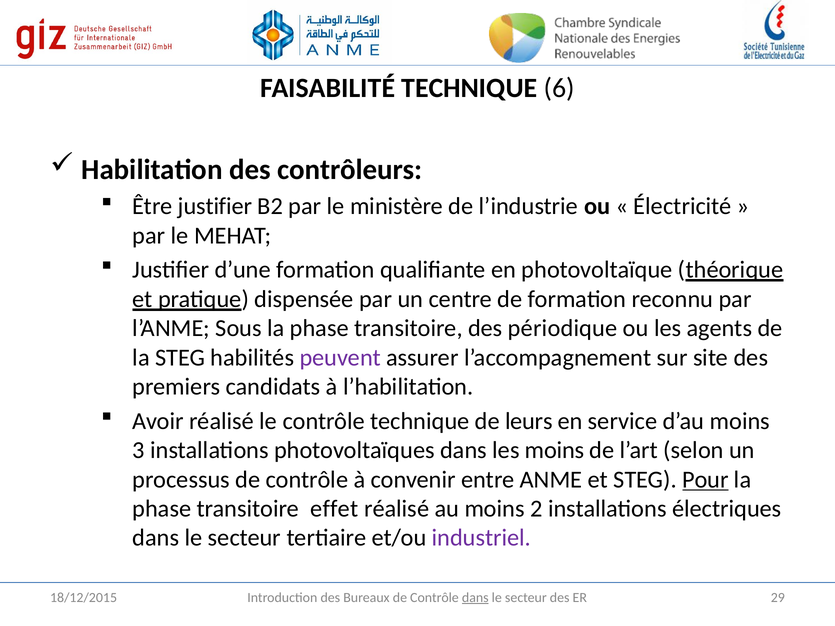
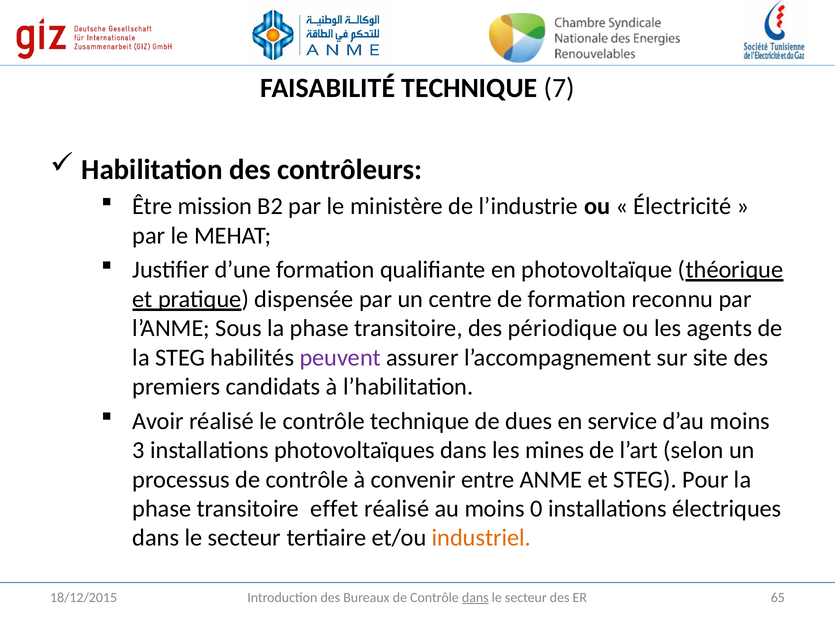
6: 6 -> 7 (559, 88)
Être justifier: justifier -> mission (215, 206)
leurs: leurs -> dues (529, 421)
les moins: moins -> mines (555, 450)
Pour underline: present -> none (705, 480)
2: 2 -> 0 (536, 509)
industriel colour: purple -> orange (481, 538)
29: 29 -> 65 (778, 598)
